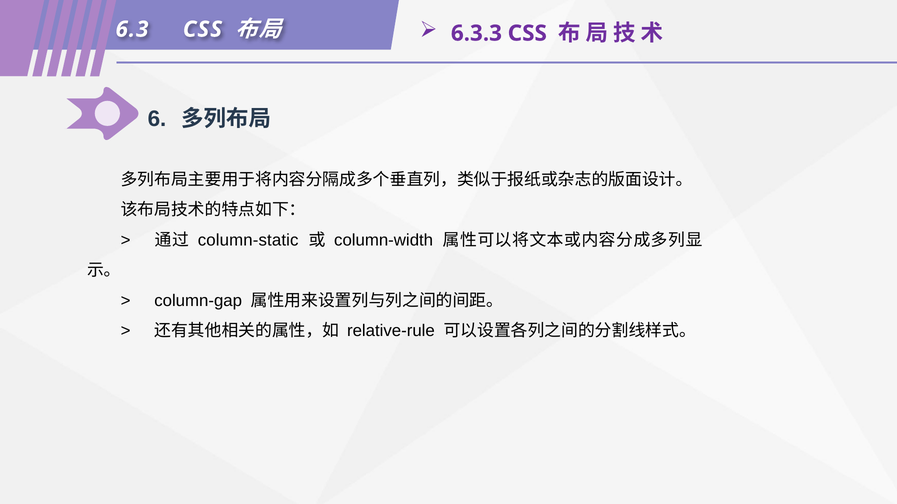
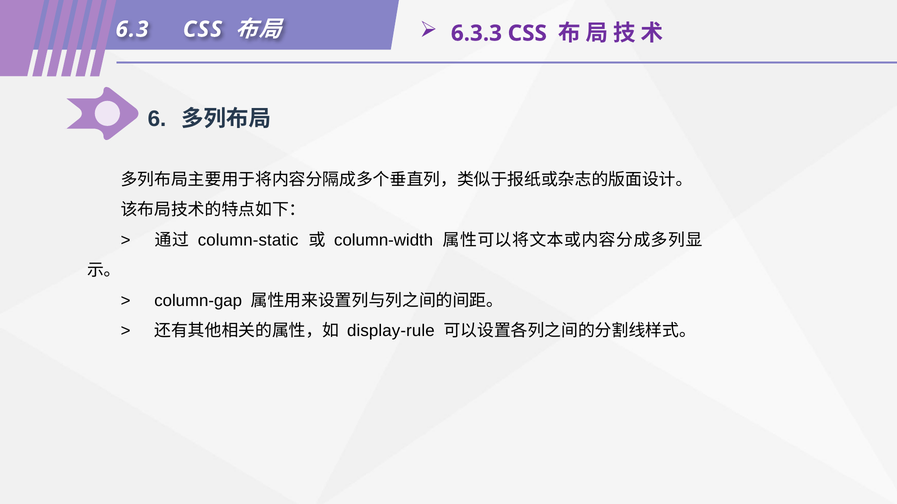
relative-rule: relative-rule -> display-rule (391, 331)
